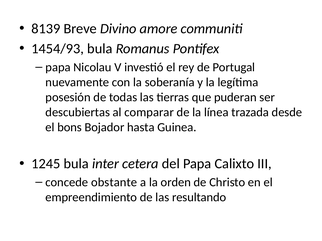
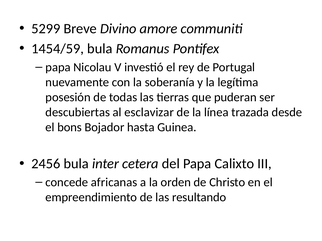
8139: 8139 -> 5299 (46, 29)
1454/93: 1454/93 -> 1454/59 (58, 49)
comparar: comparar -> esclavizar (149, 112)
1245: 1245 -> 2456 (46, 164)
obstante: obstante -> africanas (114, 183)
